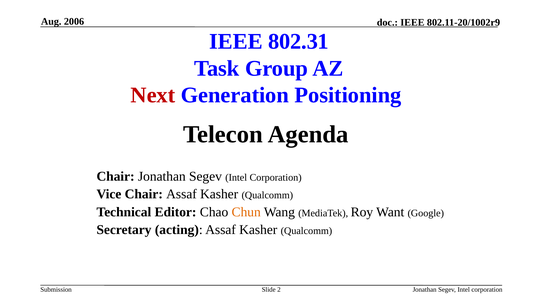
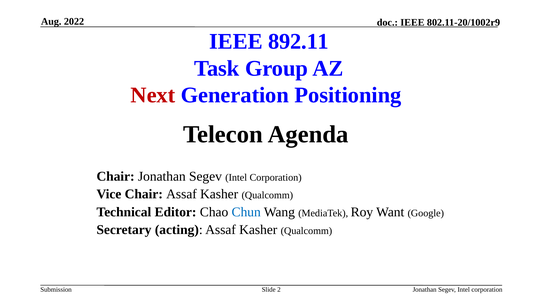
2006: 2006 -> 2022 (74, 21)
802.31: 802.31 -> 892.11 (299, 42)
Chun colour: orange -> blue (246, 212)
